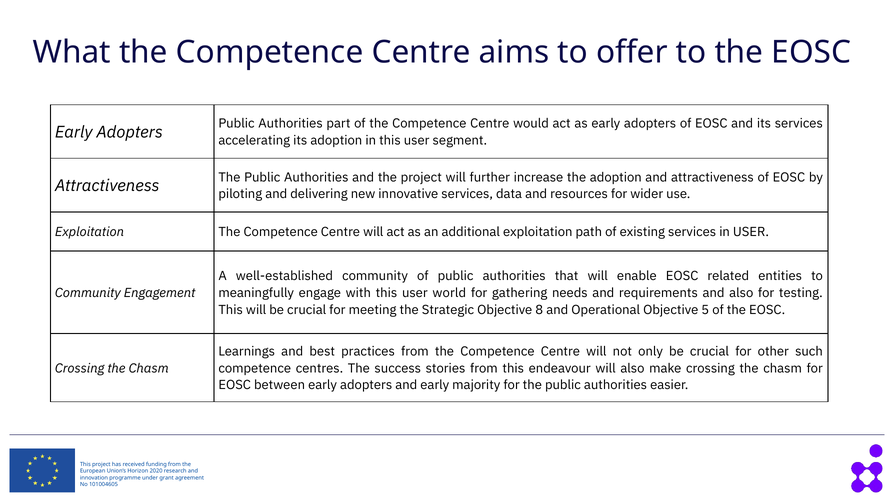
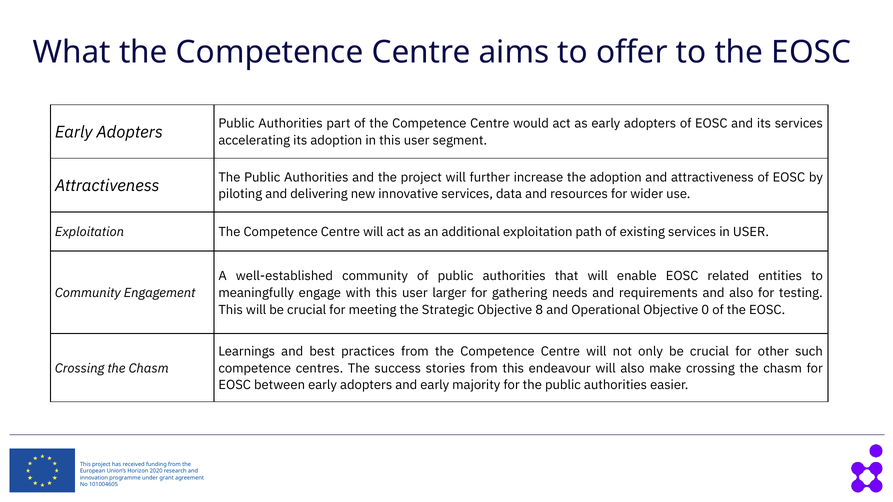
world: world -> larger (449, 293)
5: 5 -> 0 (705, 310)
